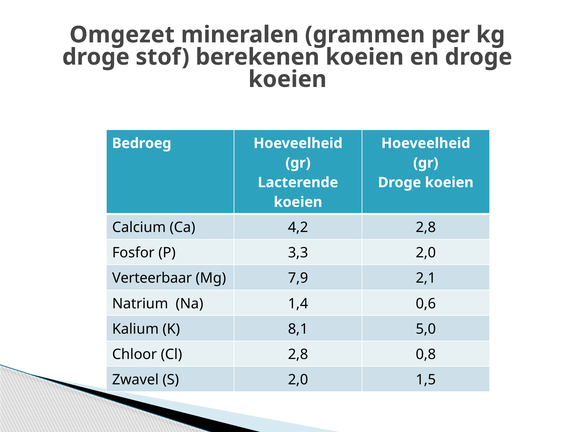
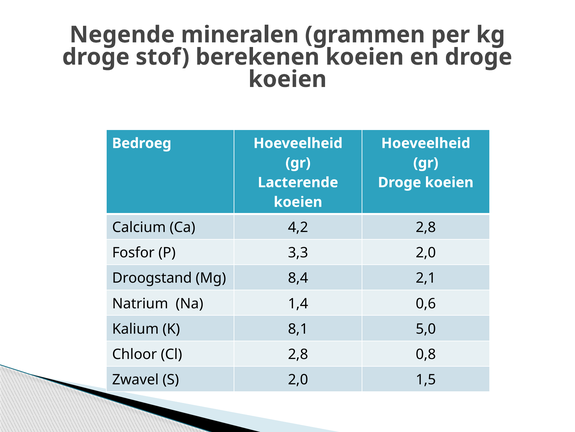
Omgezet: Omgezet -> Negende (122, 35)
Verteerbaar: Verteerbaar -> Droogstand (152, 278)
7,9: 7,9 -> 8,4 (298, 278)
